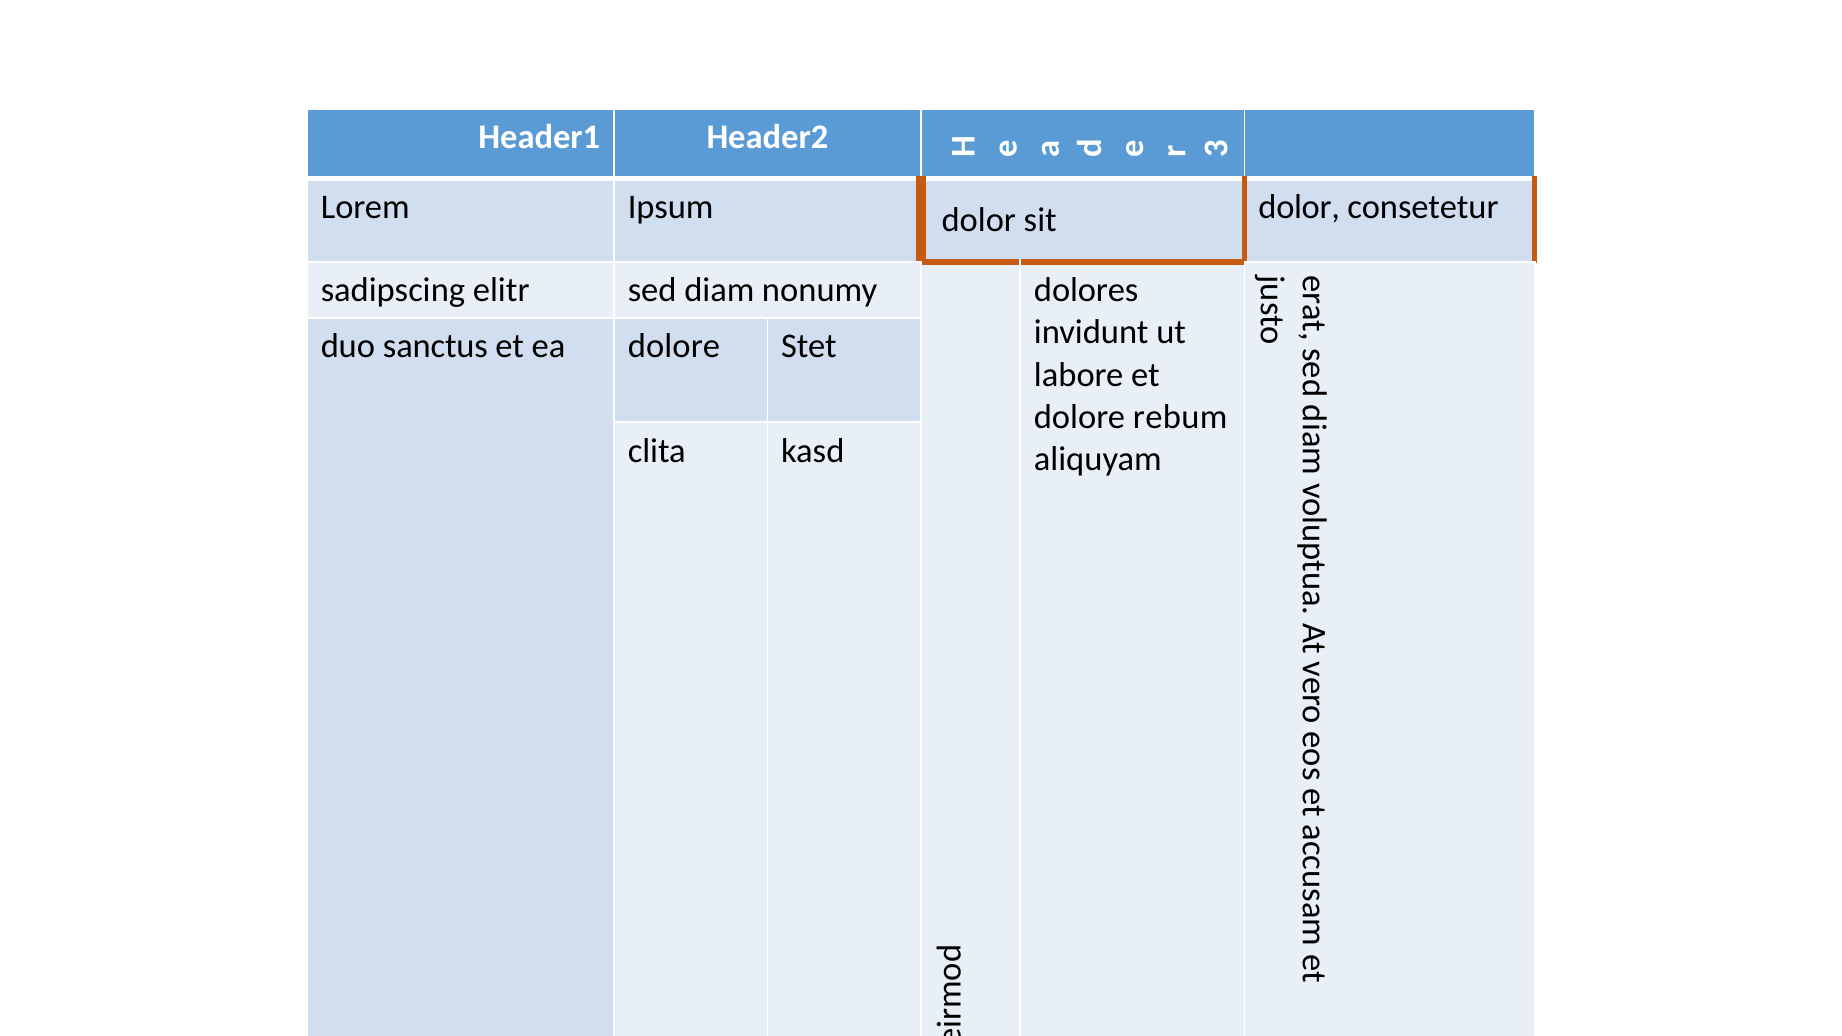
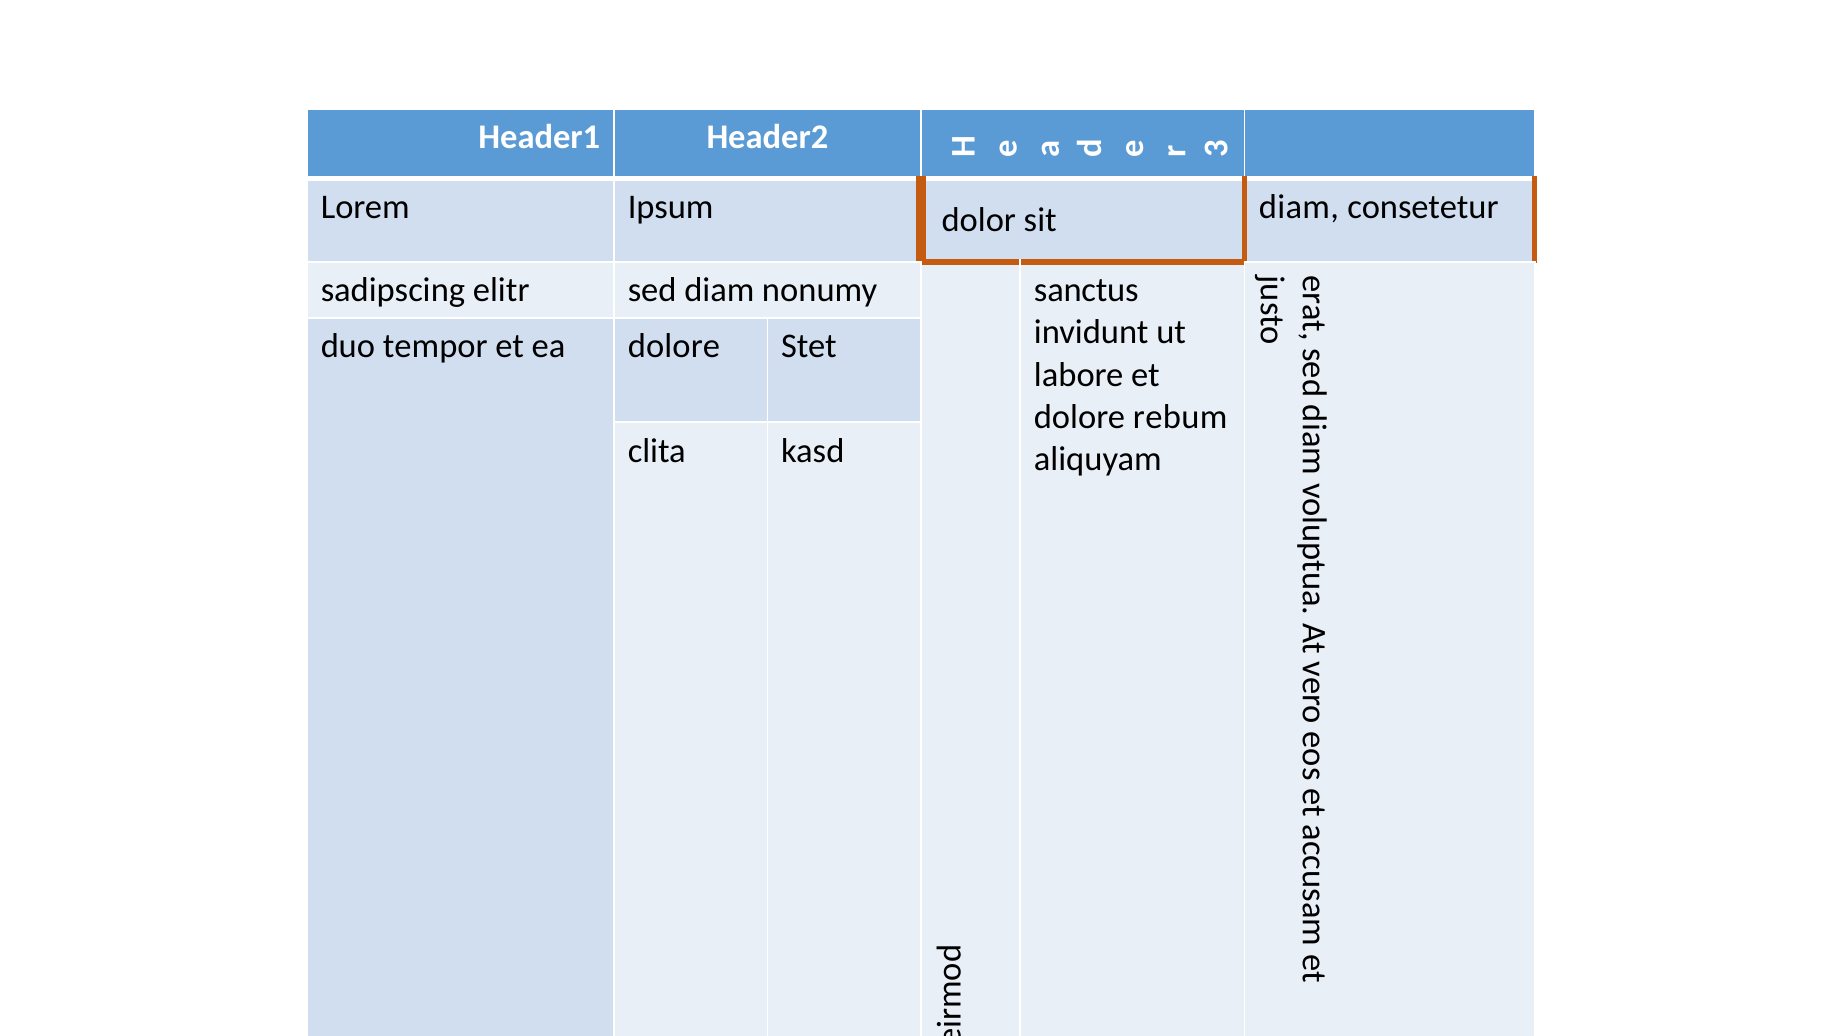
sit dolor: dolor -> diam (1299, 207)
dolores: dolores -> sanctus (1086, 290)
duo sanctus: sanctus -> tempor (435, 346)
